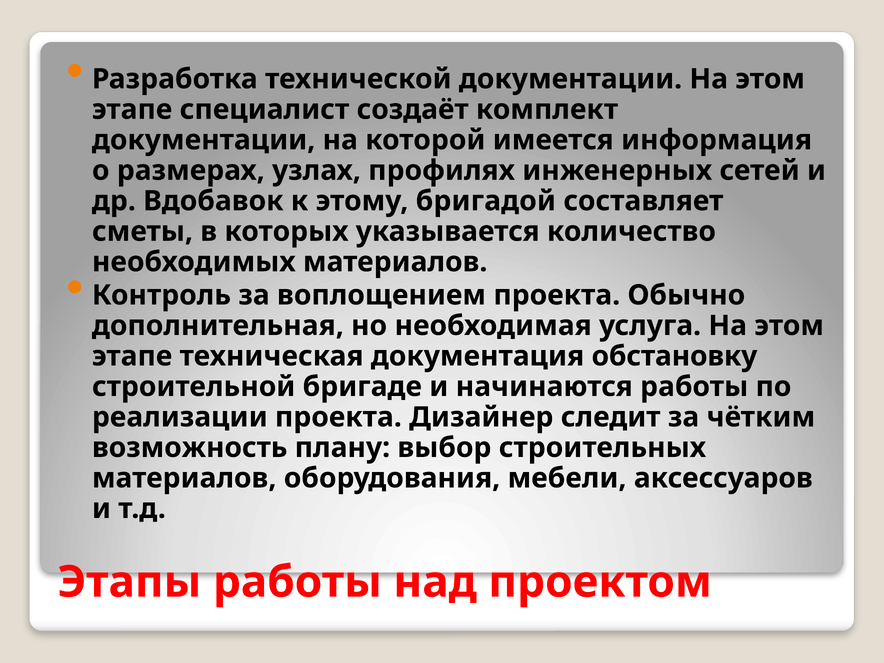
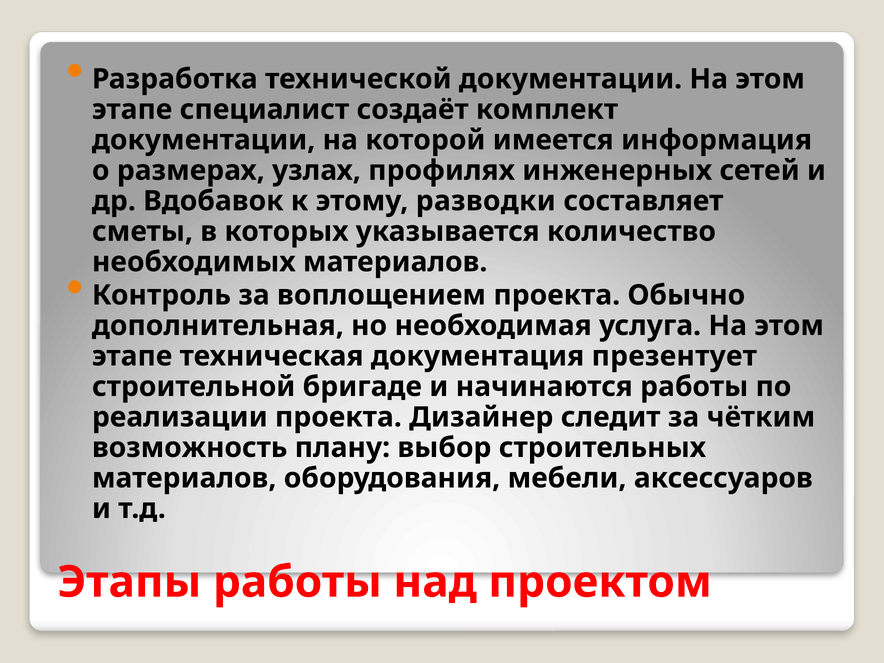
бригадой: бригадой -> разводки (486, 201)
обстановку: обстановку -> презентует (674, 356)
